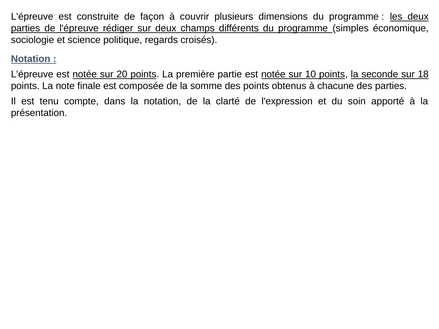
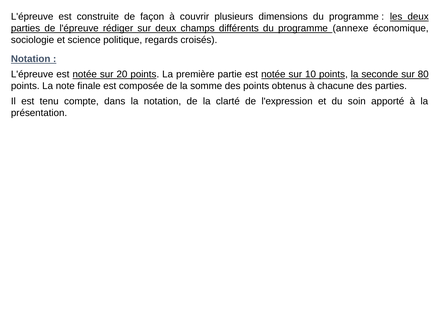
simples: simples -> annexe (351, 28)
18: 18 -> 80 (423, 74)
